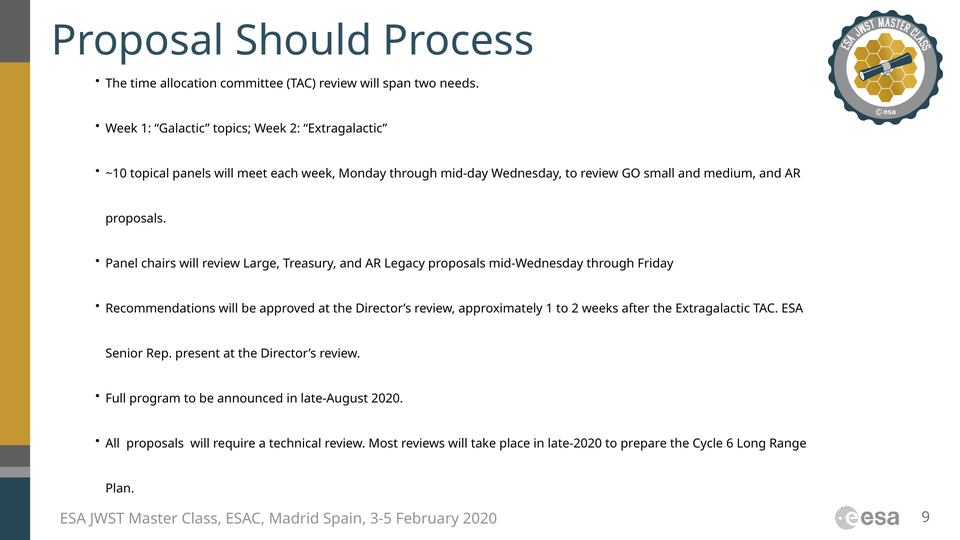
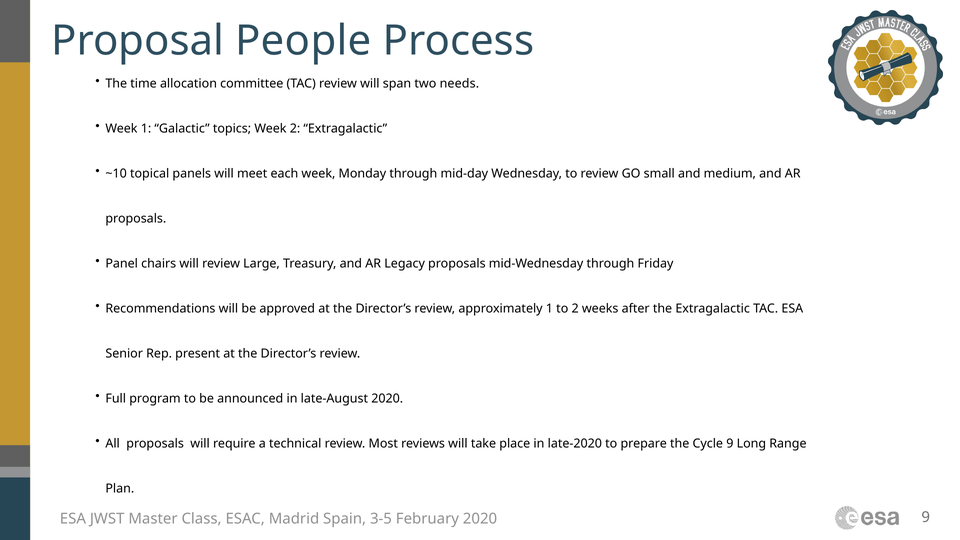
Should: Should -> People (303, 41)
Cycle 6: 6 -> 9 (730, 443)
